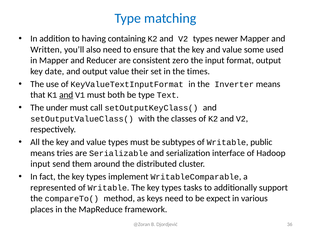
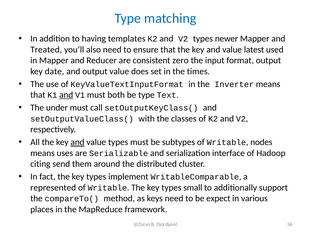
containing: containing -> templates (127, 39)
Written: Written -> Treated (46, 50)
some: some -> latest (254, 50)
their: their -> does (140, 71)
and underline: none -> present (77, 142)
public: public -> nodes (261, 142)
tries: tries -> uses (65, 153)
input: input -> citing (40, 164)
tasks: tasks -> small (193, 188)
